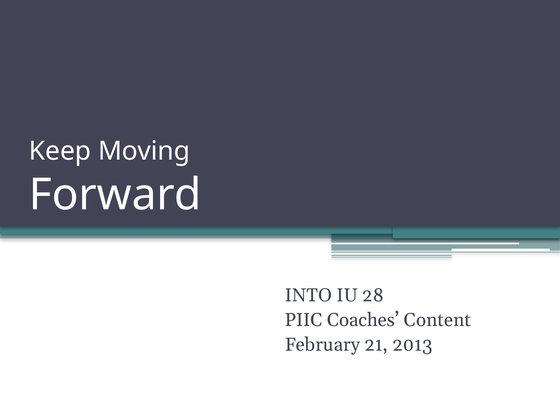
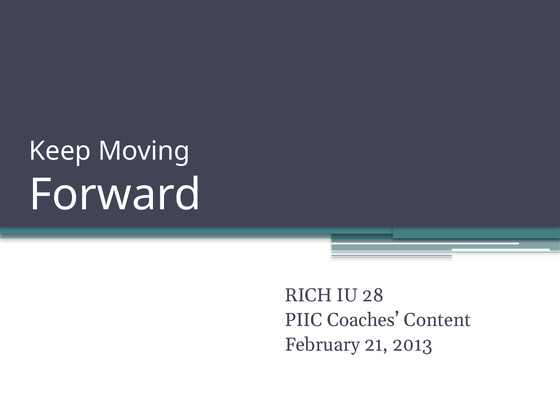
INTO: INTO -> RICH (308, 295)
